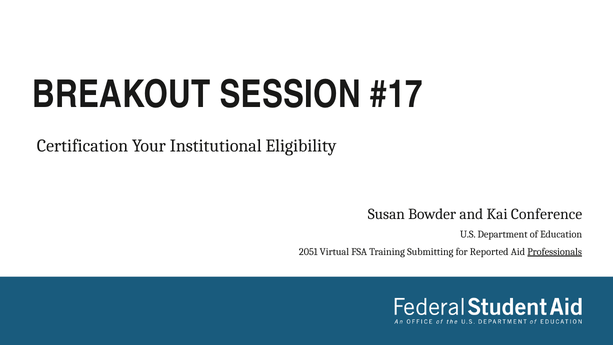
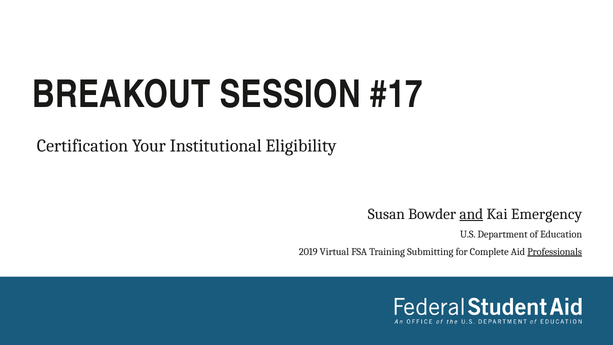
and underline: none -> present (471, 214)
Conference: Conference -> Emergency (547, 214)
2051: 2051 -> 2019 (308, 252)
Reported: Reported -> Complete (489, 252)
